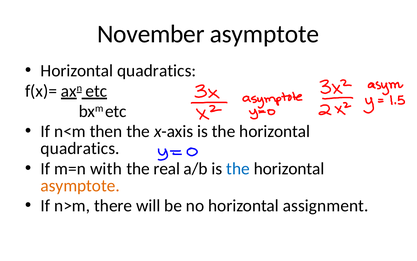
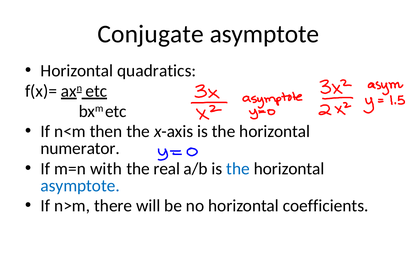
November: November -> Conjugate (151, 34)
quadratics: quadratics -> numerator (80, 148)
asymptote colour: orange -> blue (80, 185)
assignment: assignment -> coefficients (326, 206)
